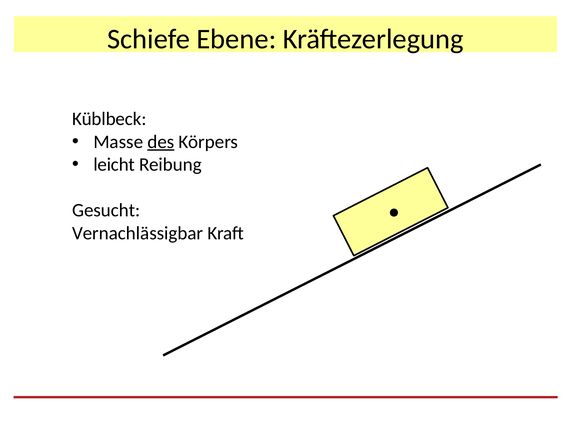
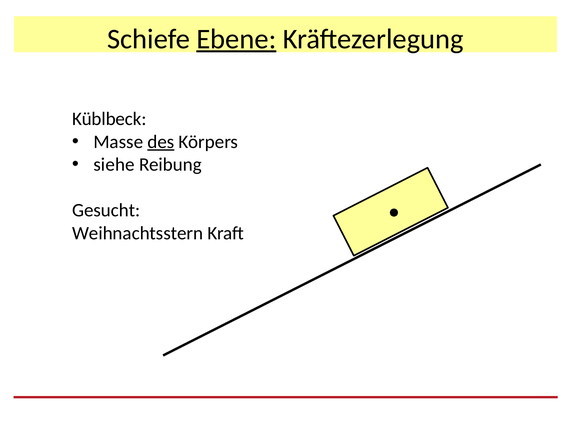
Ebene underline: none -> present (236, 39)
leicht: leicht -> siehe (114, 165)
Vernachlässigbar: Vernachlässigbar -> Weihnachtsstern (138, 233)
